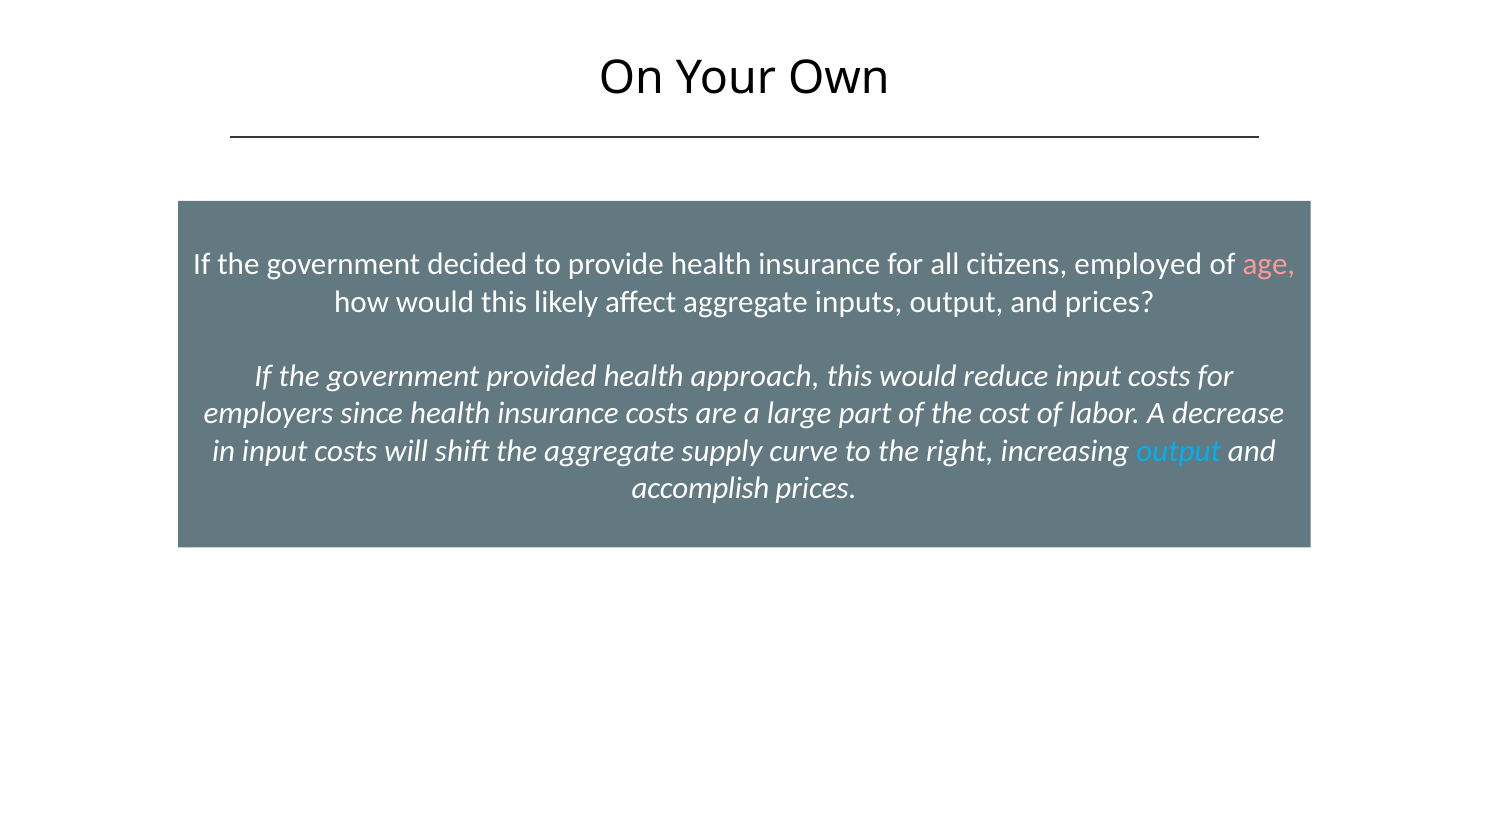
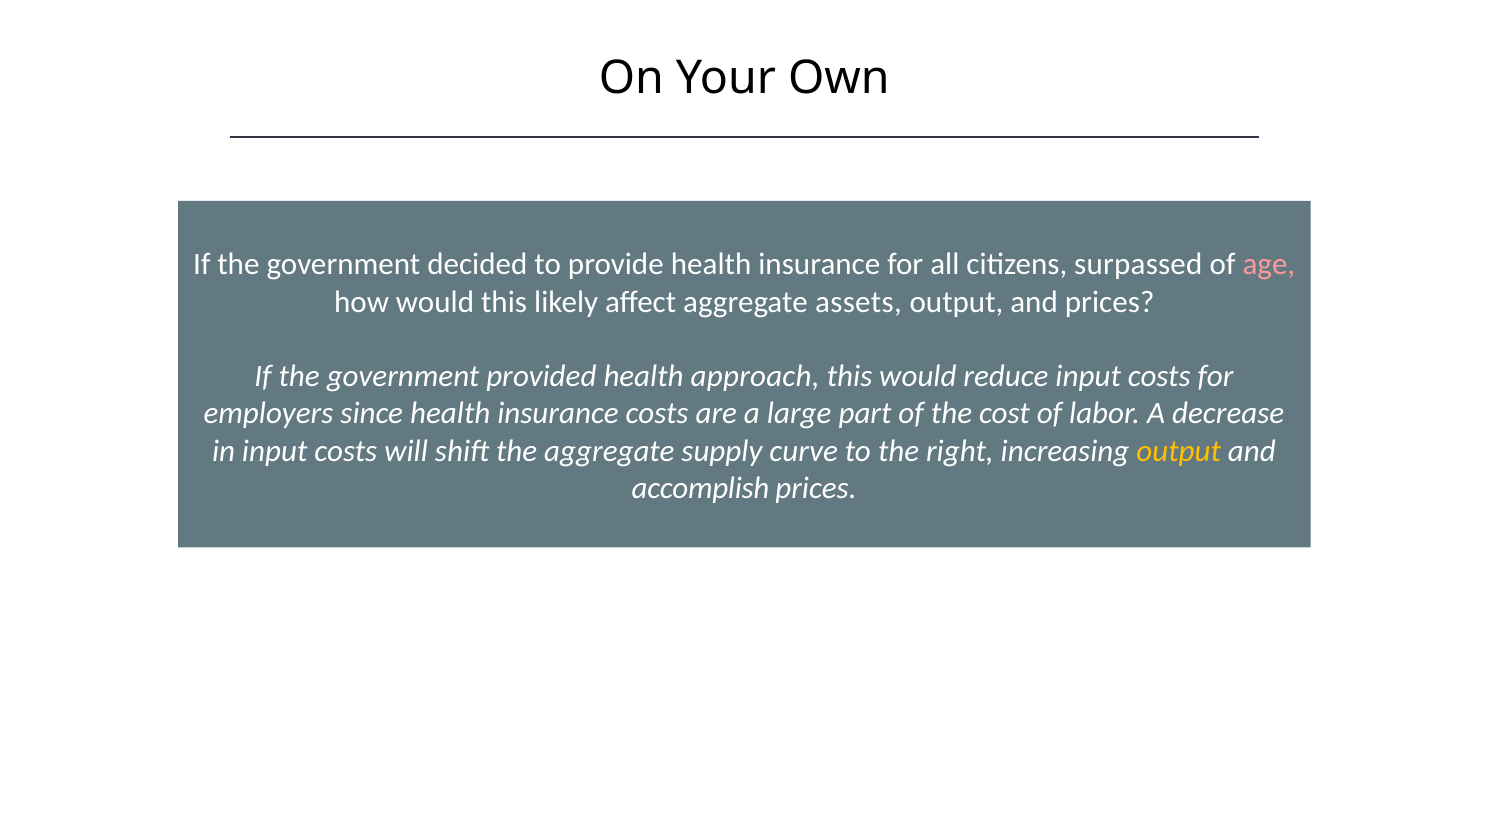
employed: employed -> surpassed (1138, 264)
inputs: inputs -> assets (858, 302)
output colour: light blue -> yellow (1179, 451)
